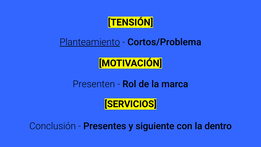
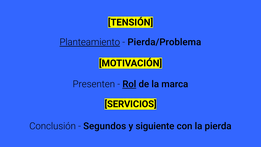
Cortos/Problema: Cortos/Problema -> Pierda/Problema (164, 42)
Rol underline: none -> present (129, 84)
Presentes: Presentes -> Segundos (105, 126)
dentro: dentro -> pierda (218, 126)
